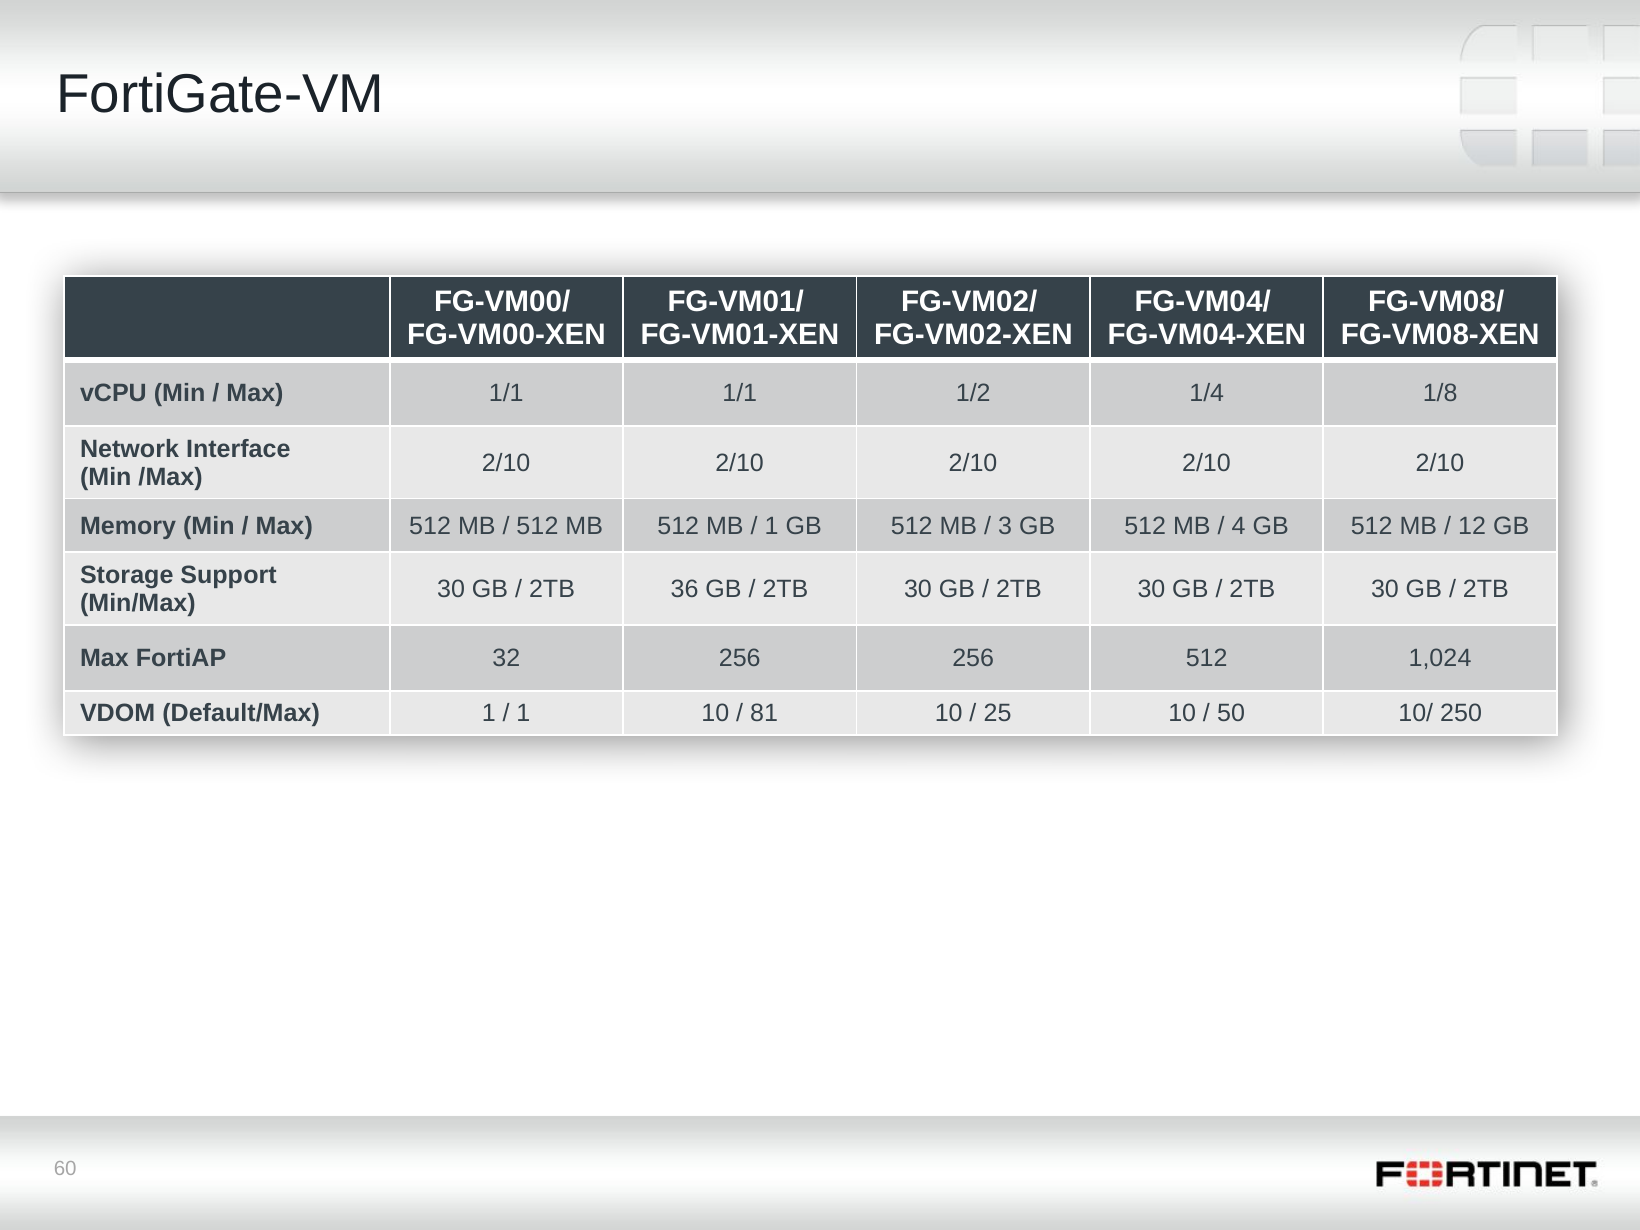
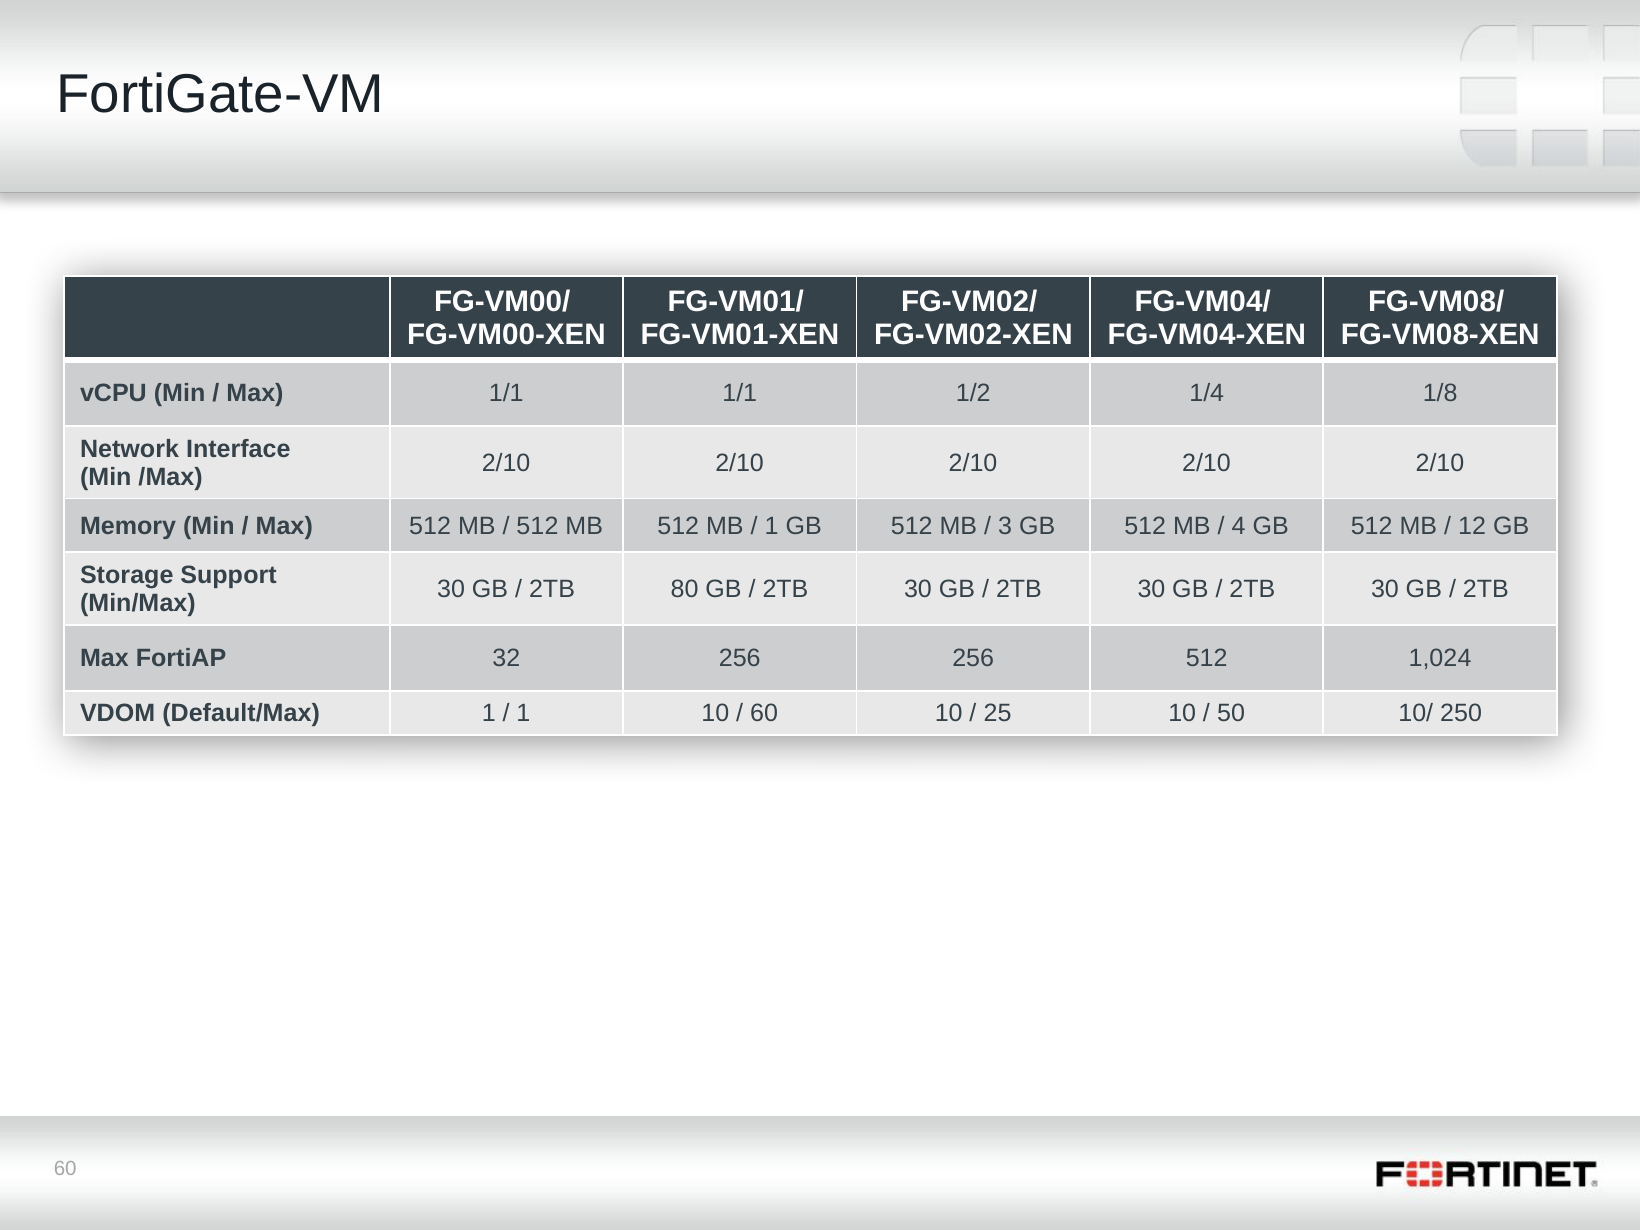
36: 36 -> 80 (685, 589)
81: 81 -> 60 (764, 714)
